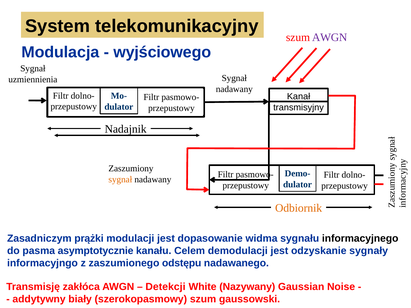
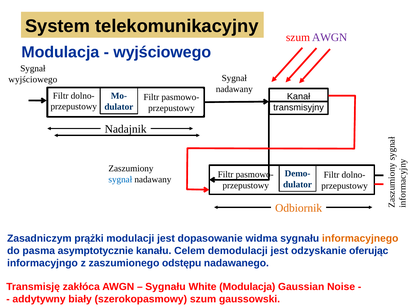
uzmiennienia: uzmiennienia -> wyjściowego (33, 79)
sygnał colour: orange -> blue (120, 180)
informacyjnego colour: black -> orange (360, 239)
sygnały: sygnały -> oferując (369, 251)
Detekcji: Detekcji -> Sygnału (165, 287)
White Nazywany: Nazywany -> Modulacja (247, 287)
